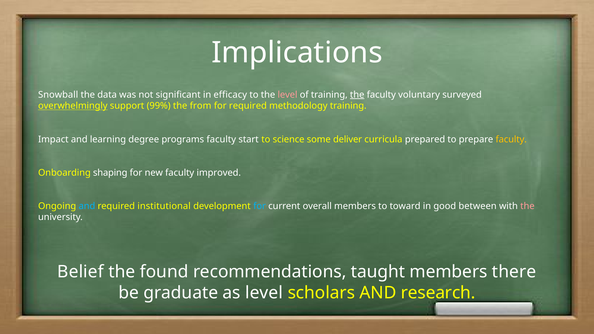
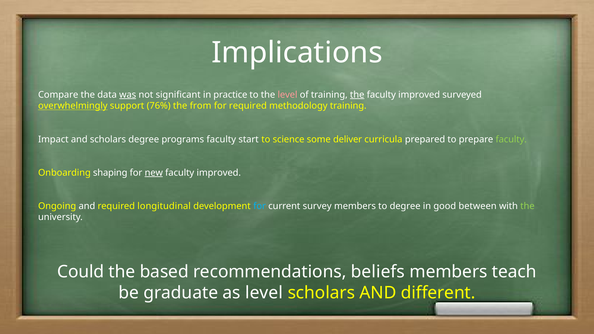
Snowball: Snowball -> Compare (58, 95)
was underline: none -> present (128, 95)
efficacy: efficacy -> practice (230, 95)
voluntary: voluntary -> improved (419, 95)
99%: 99% -> 76% (159, 106)
and learning: learning -> scholars (108, 139)
faculty colour: yellow -> light green (511, 139)
new underline: none -> present (154, 173)
and colour: light blue -> white (87, 206)
institutional: institutional -> longitudinal (164, 206)
overall: overall -> survey (317, 206)
to toward: toward -> degree (405, 206)
the colour: pink -> light green (527, 206)
Belief: Belief -> Could (81, 272)
found: found -> based (164, 272)
taught: taught -> beliefs (378, 272)
there: there -> teach (514, 272)
research: research -> different (438, 293)
